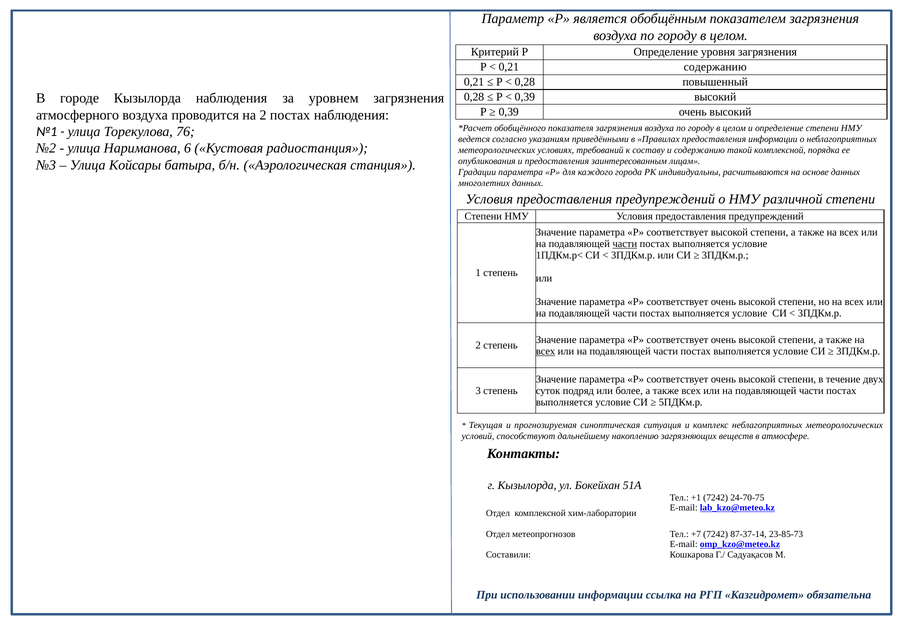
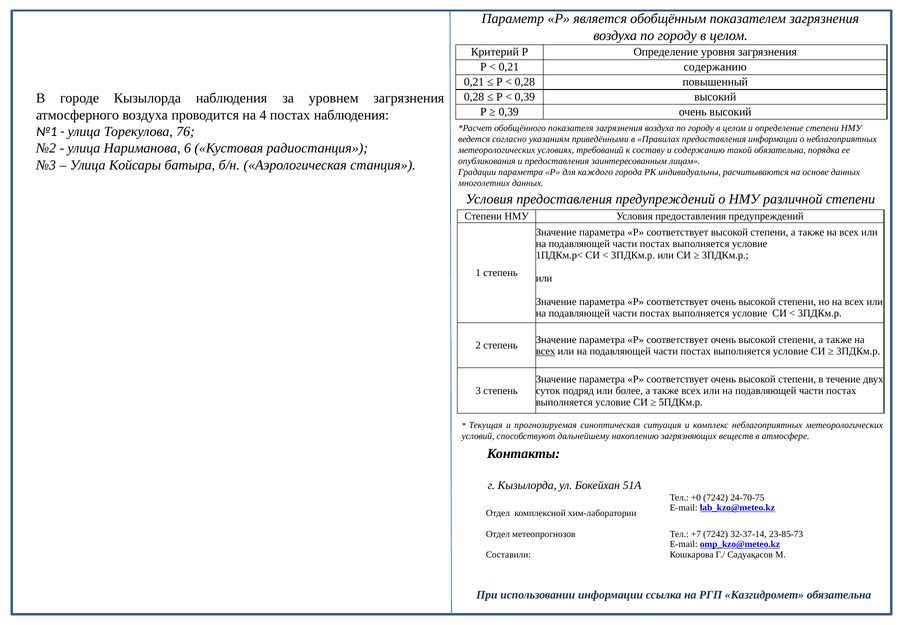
на 2: 2 -> 4 (263, 115)
такой комплексной: комплексной -> обязательна (780, 150)
части underline: present -> none (625, 244)
+1: +1 -> +0 (696, 498)
87-37-14: 87-37-14 -> 32-37-14 (749, 534)
